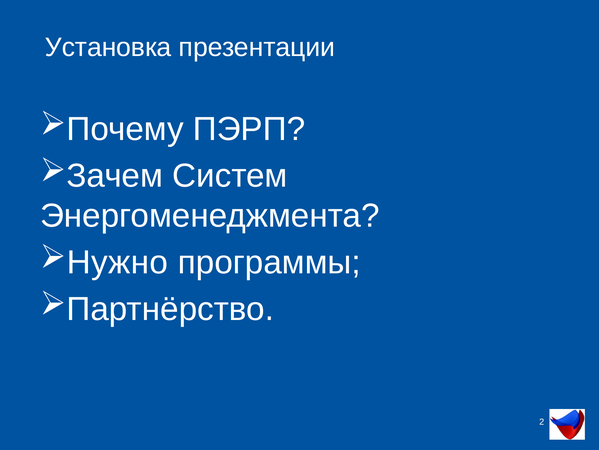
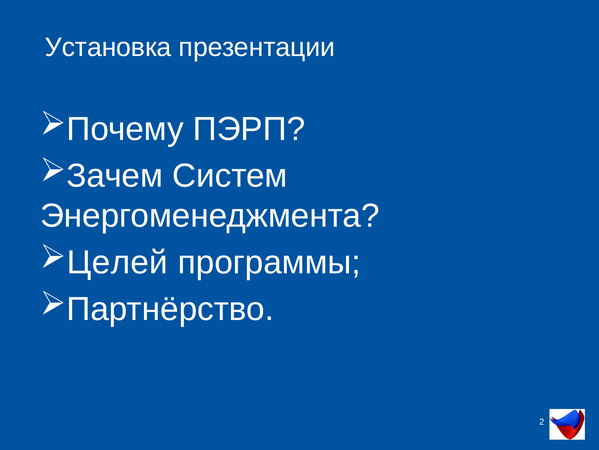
Нужно: Нужно -> Целей (117, 262)
